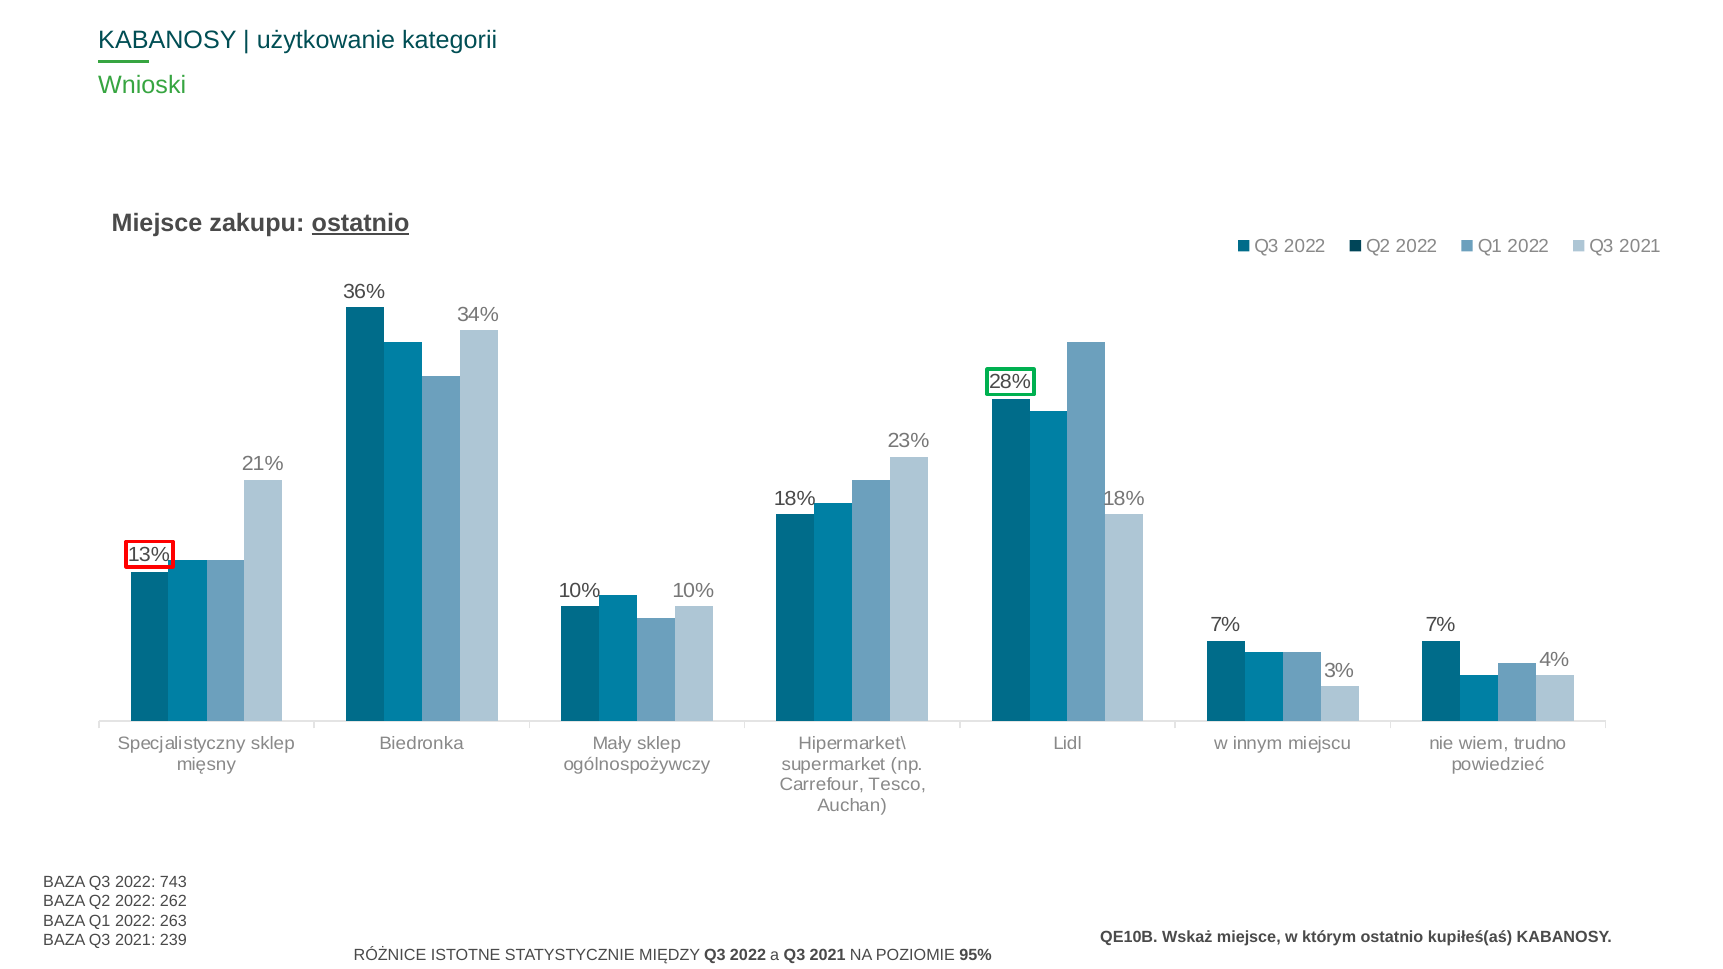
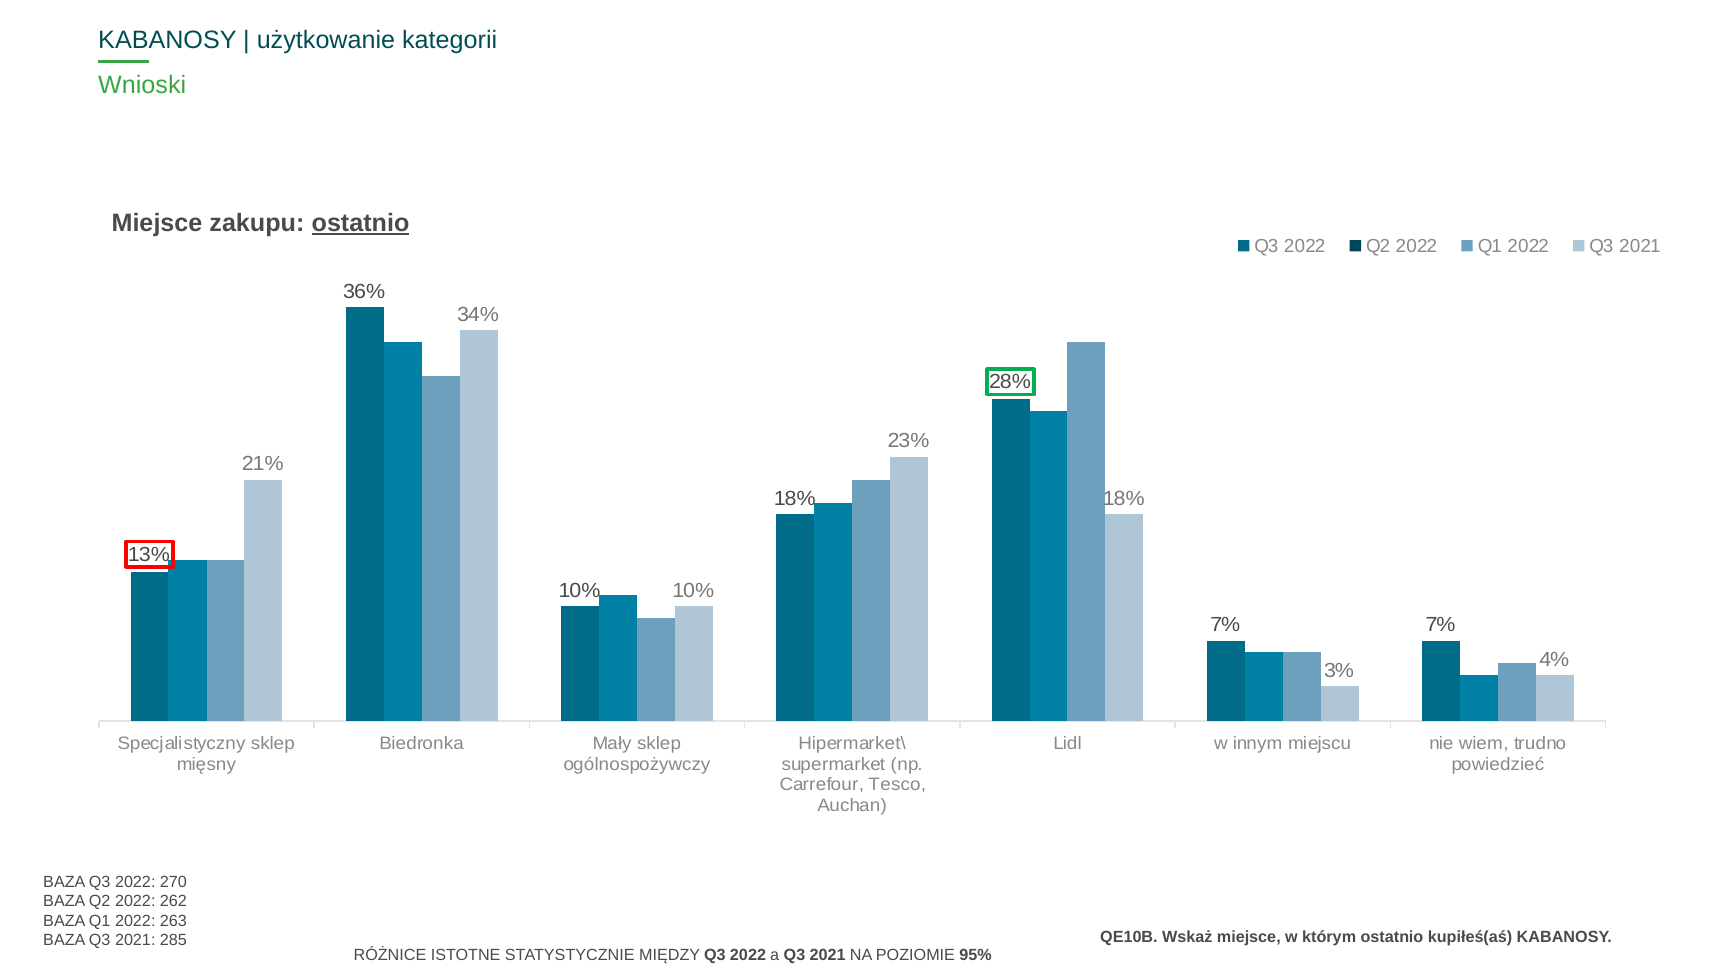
743: 743 -> 270 (173, 882)
239: 239 -> 285 (173, 940)
